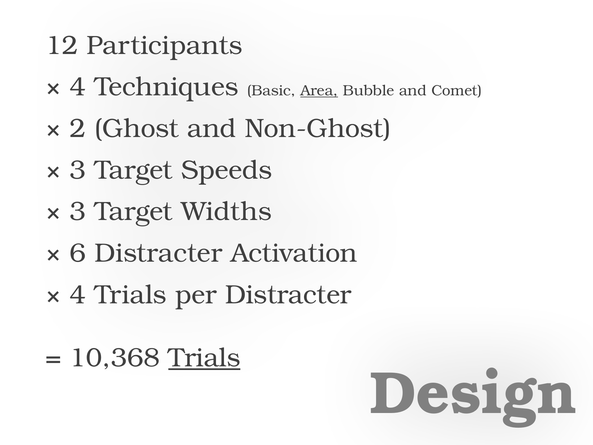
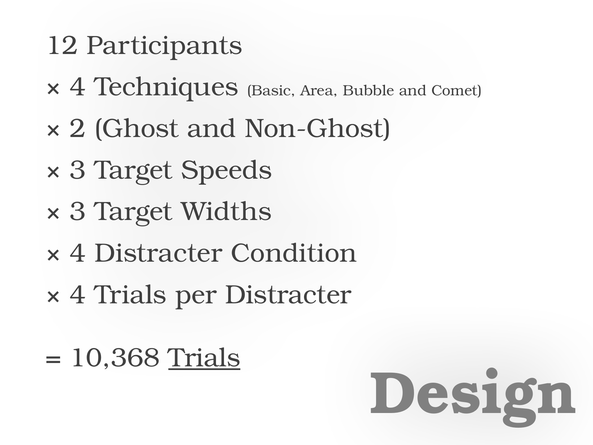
Area underline: present -> none (319, 91)
6: 6 -> 4 (78, 253)
Activation: Activation -> Condition (294, 253)
